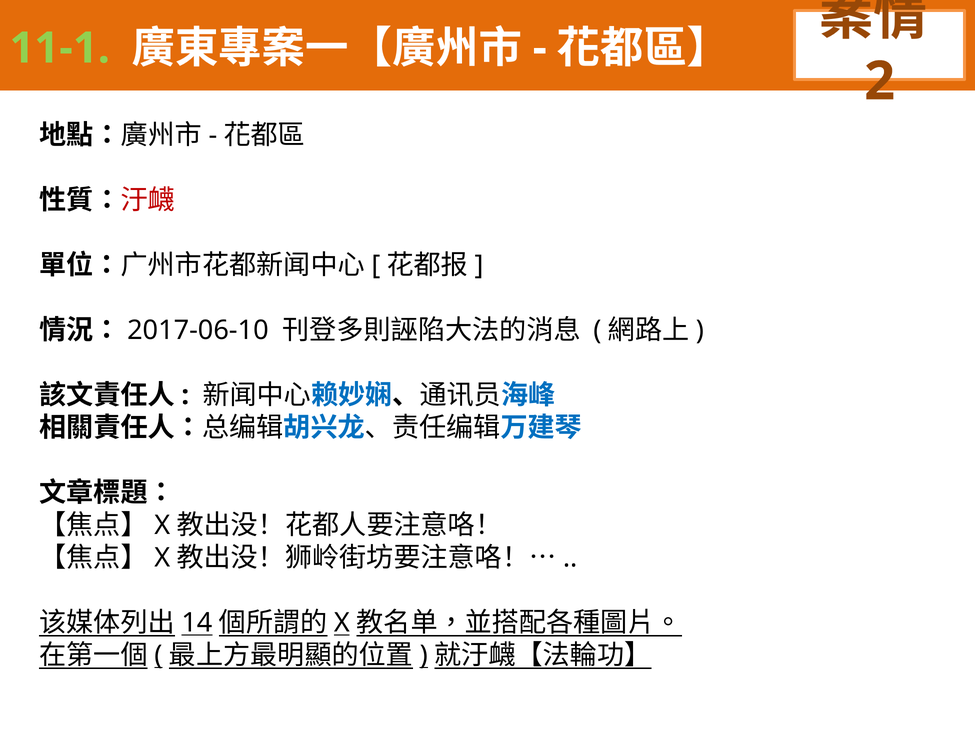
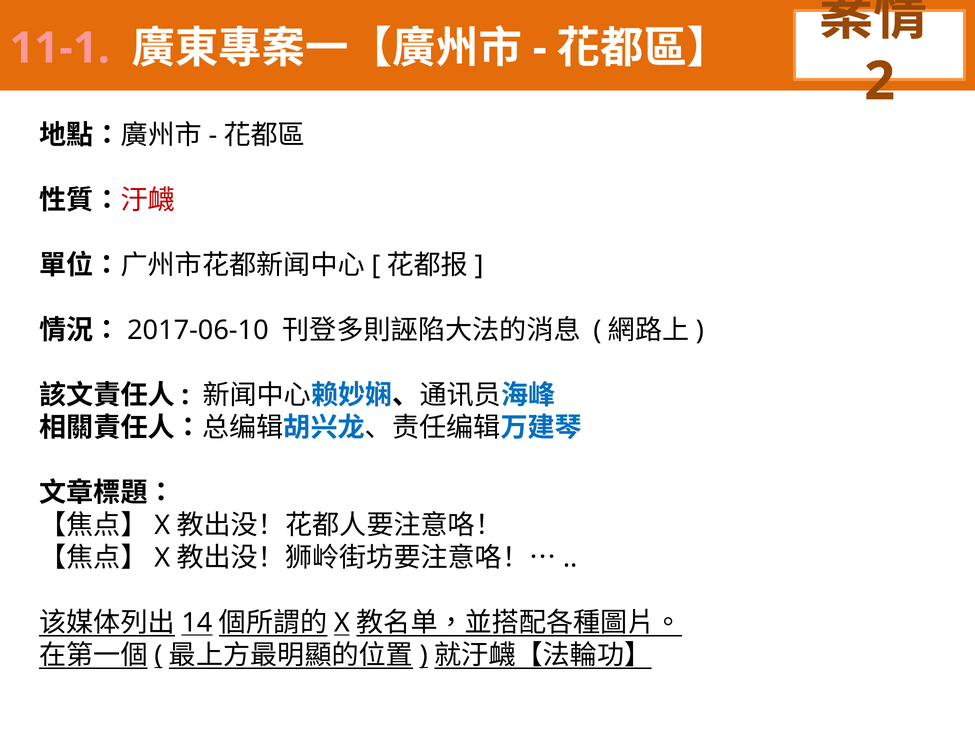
11-1 colour: light green -> pink (60, 48)
